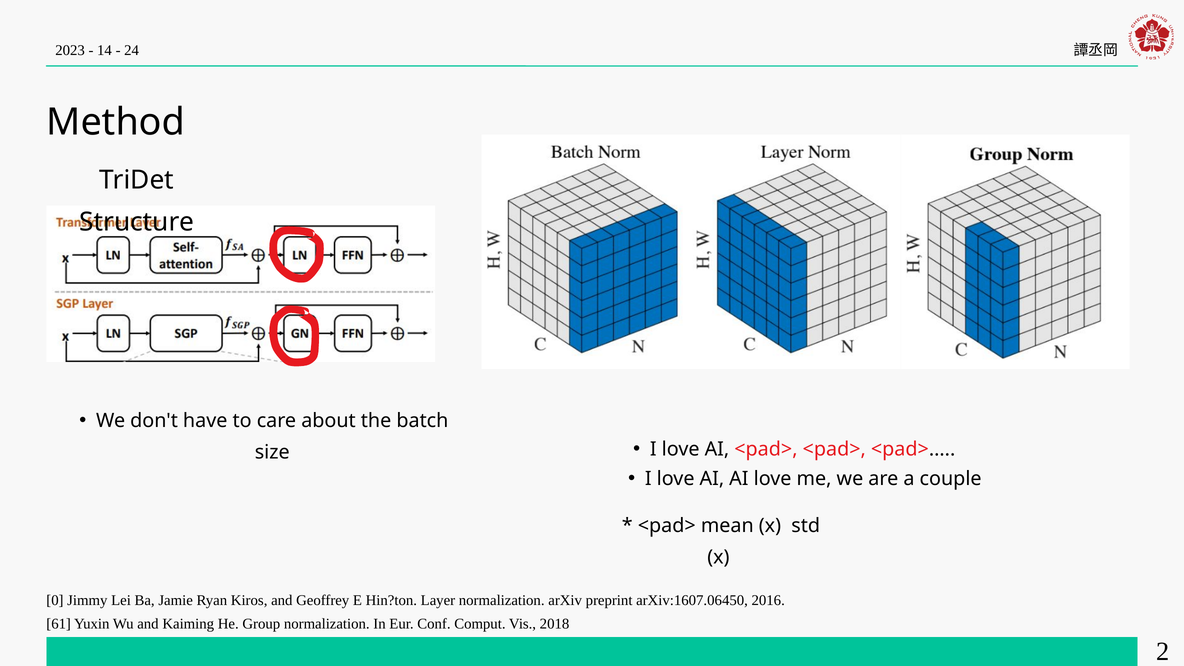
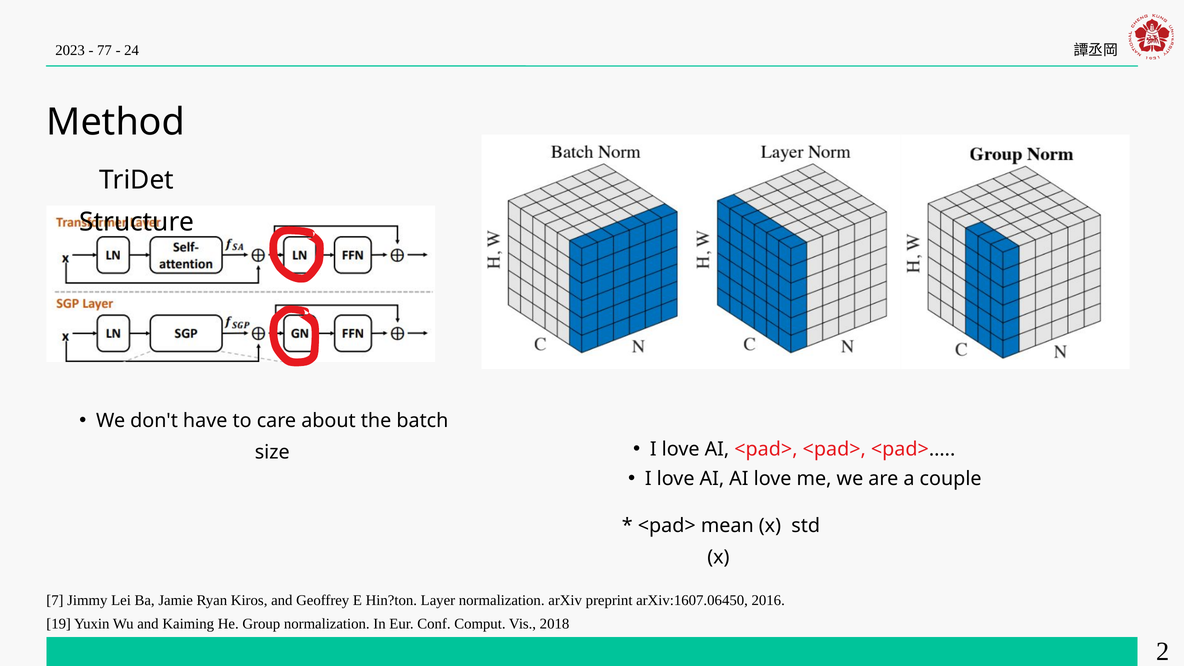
14: 14 -> 77 (104, 51)
0: 0 -> 7 (55, 600)
61: 61 -> 19 (59, 624)
